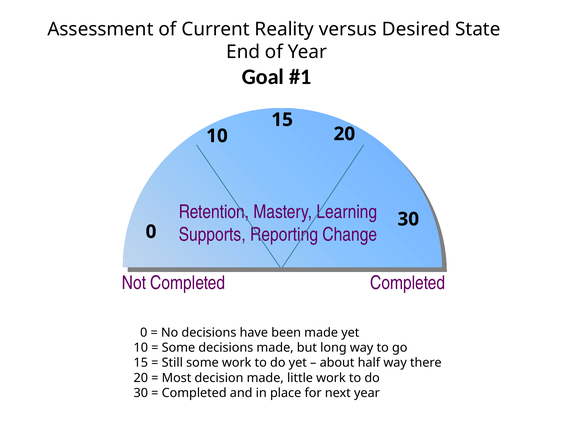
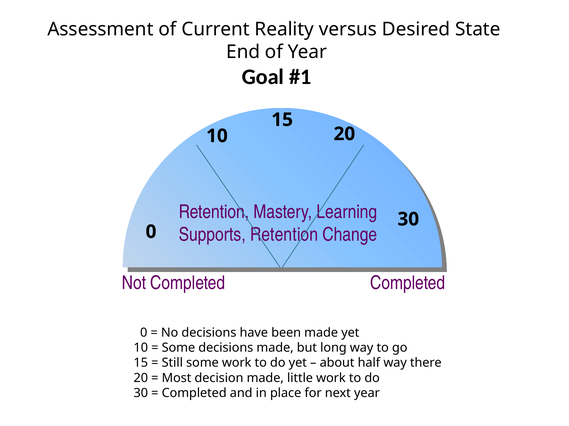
Supports Reporting: Reporting -> Retention (284, 235)
